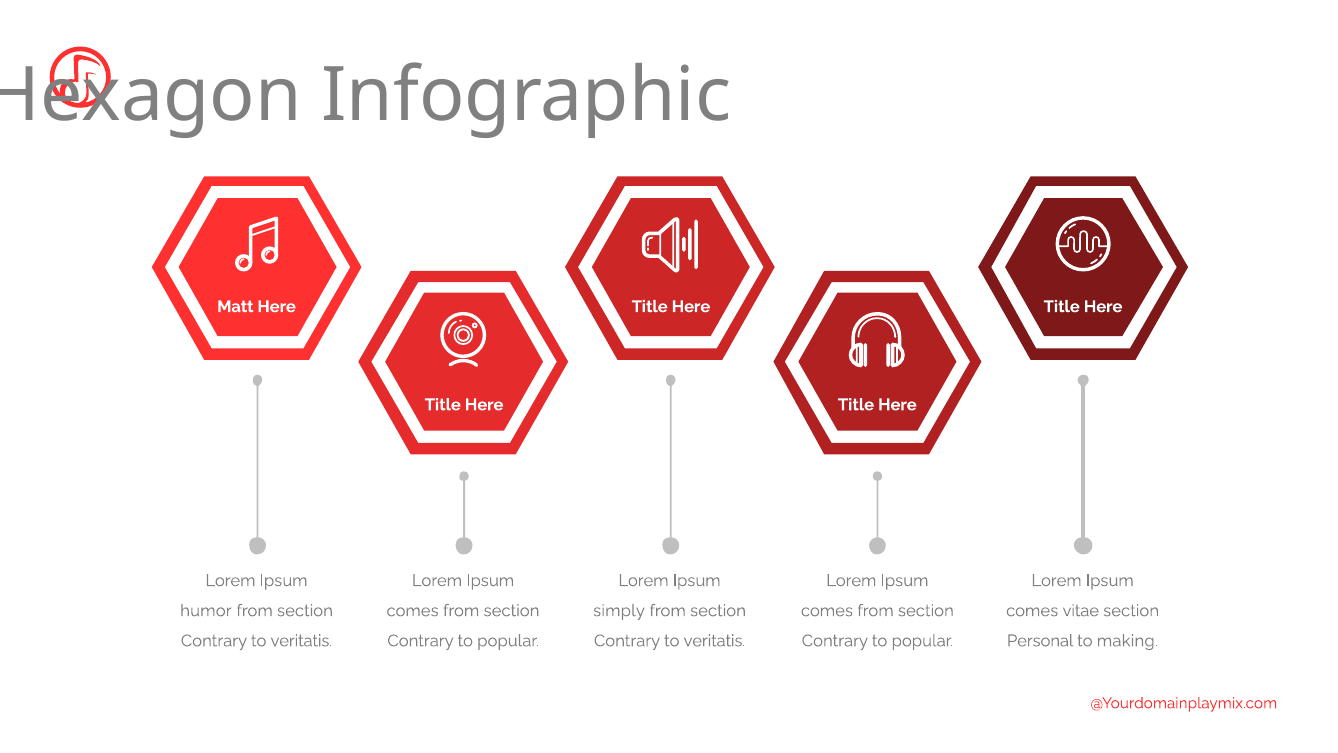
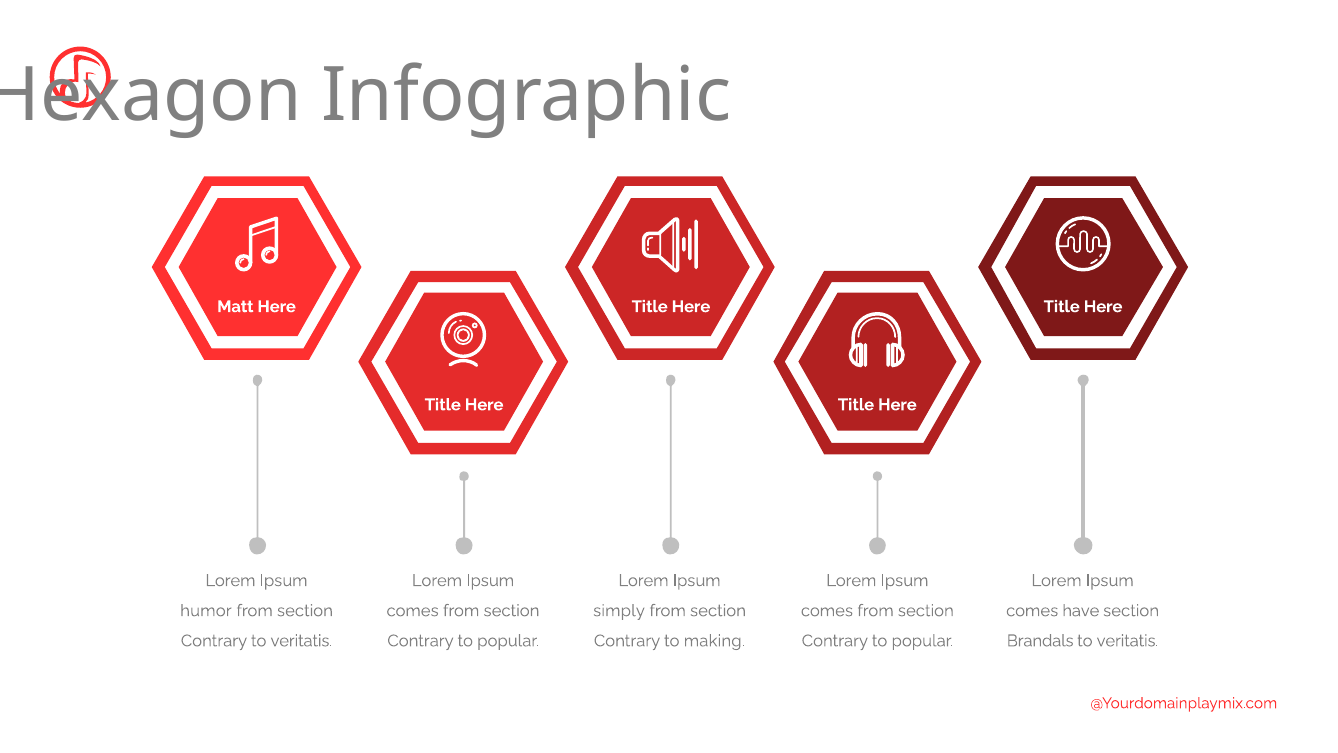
vitae: vitae -> have (1081, 610)
veritatis: veritatis -> making (714, 641)
Personal: Personal -> Brandals (1040, 641)
making: making -> veritatis (1128, 641)
